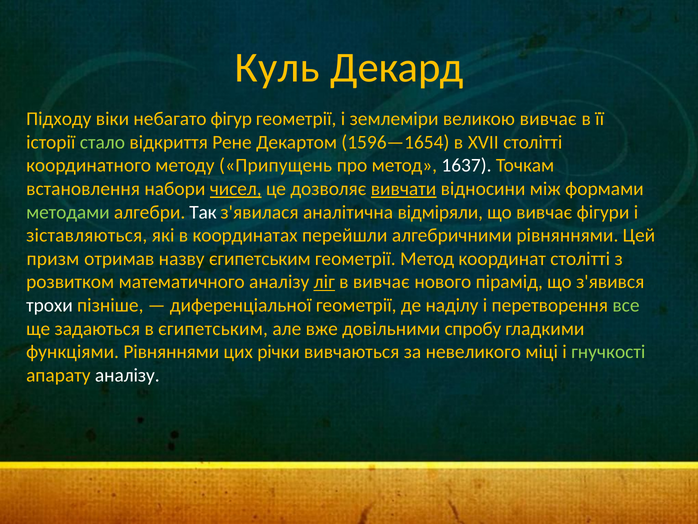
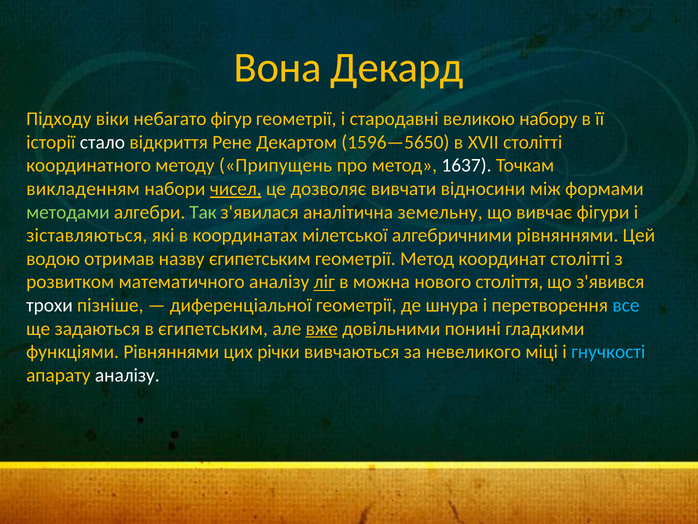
Куль: Куль -> Вона (278, 68)
землеміри: землеміри -> стародавні (394, 119)
великою вивчає: вивчає -> набору (548, 119)
стало colour: light green -> white (102, 142)
1596—1654: 1596—1654 -> 1596—5650 (395, 142)
встановлення: встановлення -> викладенням (83, 189)
вивчати underline: present -> none (404, 189)
Так colour: white -> light green (203, 212)
відміряли: відміряли -> земельну (440, 212)
перейшли: перейшли -> мілетської (345, 235)
призм: призм -> водою (53, 258)
в вивчає: вивчає -> можна (381, 282)
пірамід: пірамід -> століття (509, 282)
наділу: наділу -> шнура (452, 305)
все colour: light green -> light blue (626, 305)
вже underline: none -> present (322, 328)
спробу: спробу -> понині (473, 328)
гнучкості colour: light green -> light blue (608, 352)
